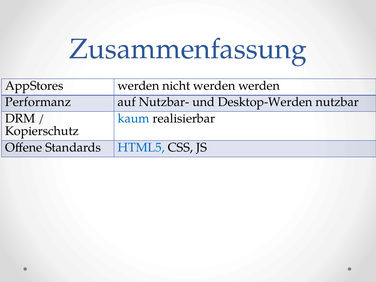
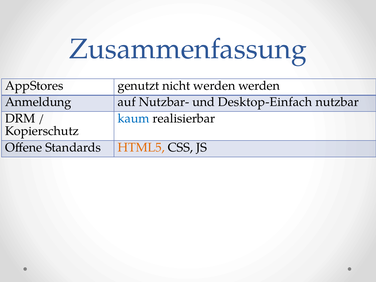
AppStores werden: werden -> genutzt (139, 86)
Performanz: Performanz -> Anmeldung (38, 102)
Desktop-Werden: Desktop-Werden -> Desktop-Einfach (265, 102)
HTML5 colour: blue -> orange (141, 147)
